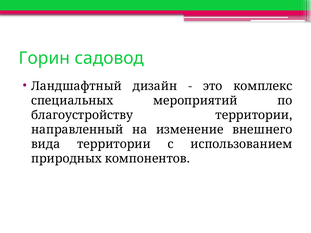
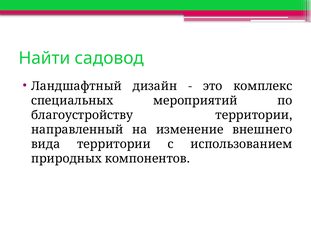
Горин: Горин -> Найти (44, 58)
